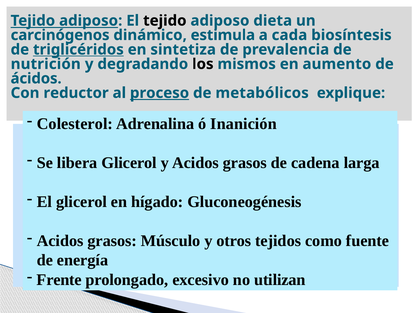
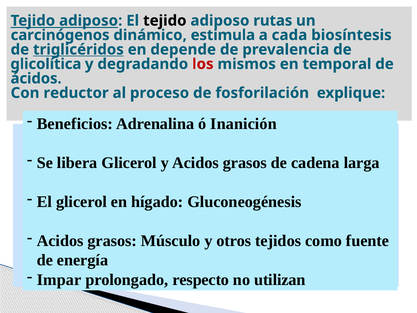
dieta: dieta -> rutas (273, 21)
sintetiza: sintetiza -> depende (183, 50)
nutrición: nutrición -> glicolítica (46, 64)
los colour: black -> red (203, 64)
aumento: aumento -> temporal (337, 64)
proceso underline: present -> none (160, 93)
metabólicos: metabólicos -> fosforilación (262, 93)
Colesterol: Colesterol -> Beneficios (75, 124)
Frente: Frente -> Impar (59, 279)
excesivo: excesivo -> respecto (201, 279)
